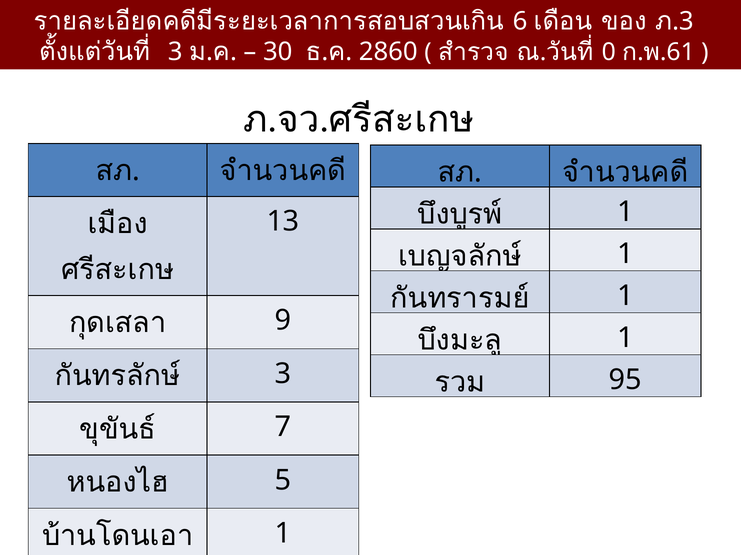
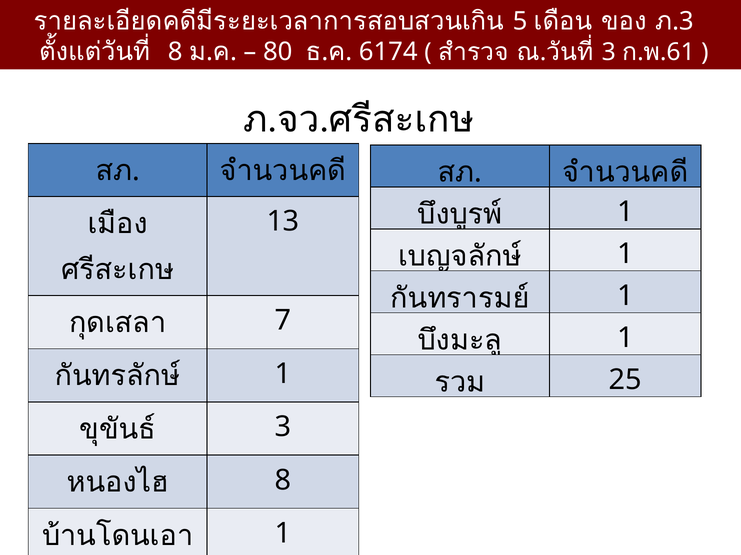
6: 6 -> 5 (520, 21)
3: 3 -> 8 (175, 52)
30: 30 -> 80 (278, 52)
2860: 2860 -> 6174 (388, 52)
0: 0 -> 3 (609, 52)
9: 9 -> 7 (283, 321)
3: 3 -> 1 (283, 374)
95: 95 -> 25 (625, 380)
7: 7 -> 3 (283, 427)
5: 5 -> 8 (283, 481)
